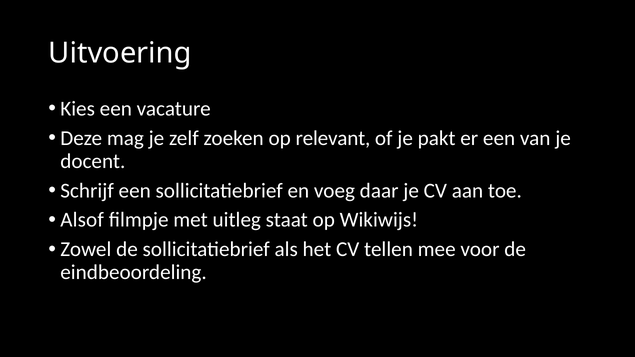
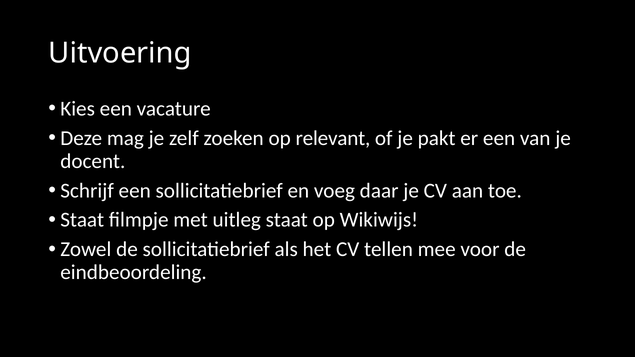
Alsof: Alsof -> Staat (82, 220)
